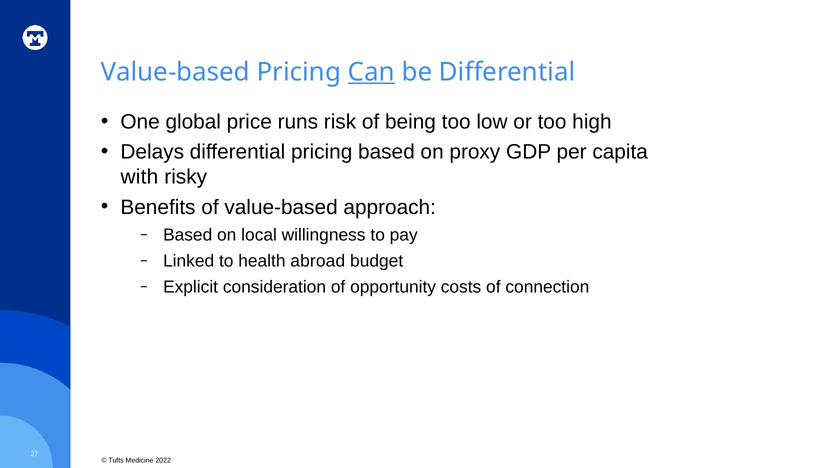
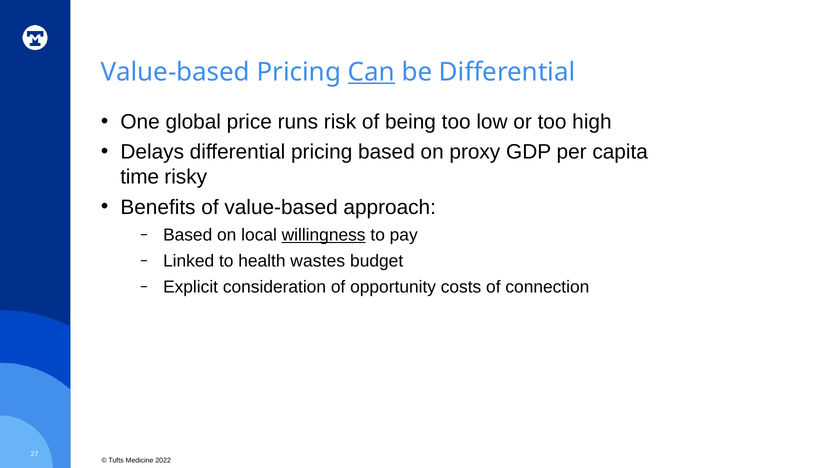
with: with -> time (140, 177)
willingness underline: none -> present (324, 235)
abroad: abroad -> wastes (318, 261)
